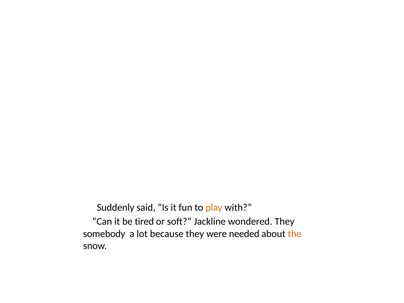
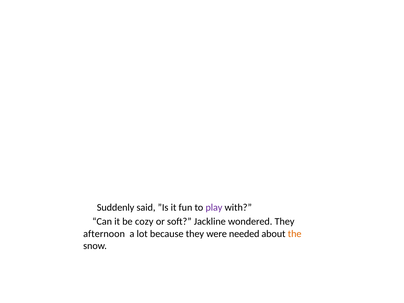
play colour: orange -> purple (214, 207)
tired: tired -> cozy (144, 222)
somebody: somebody -> afternoon (104, 234)
